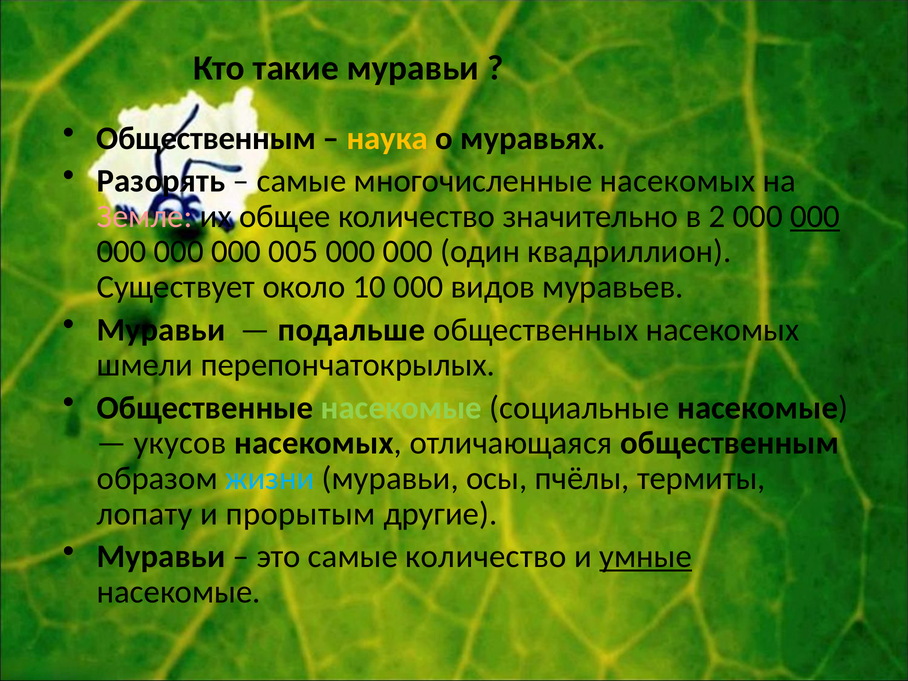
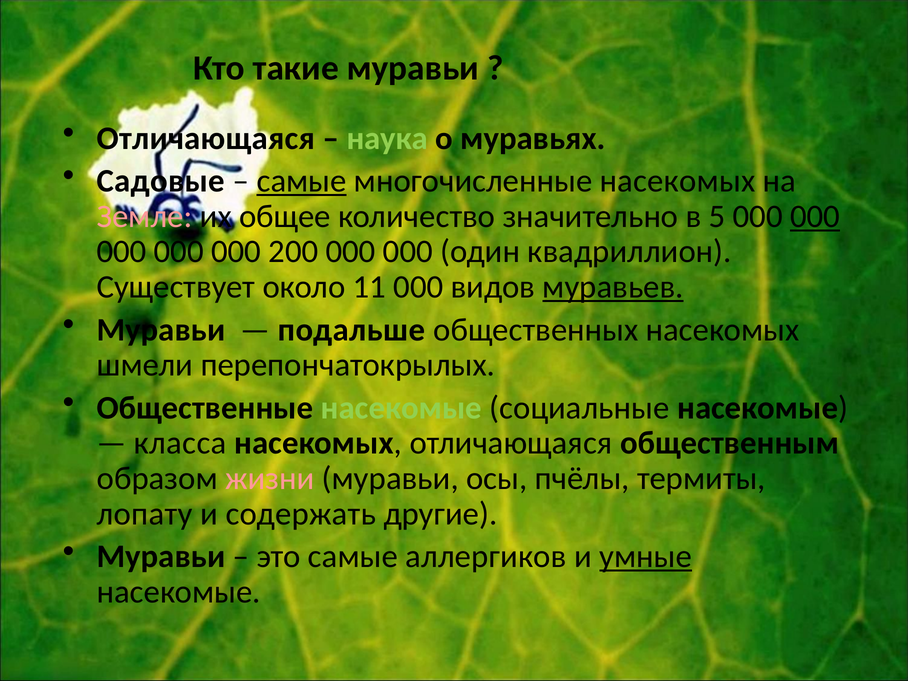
Общественным: Общественным -> Отличающаяся (206, 138)
наука colour: yellow -> light green (387, 138)
Разорять: Разорять -> Садовые (161, 181)
самые underline: none -> present (302, 181)
2: 2 -> 5 (717, 216)
005: 005 -> 200 (293, 252)
10: 10 -> 11 (369, 287)
муравьев underline: none -> present (613, 287)
укусов: укусов -> класса (180, 443)
жизни colour: light blue -> pink (270, 479)
прорытым: прорытым -> содержать (301, 514)
самые количество: количество -> аллергиков (486, 557)
